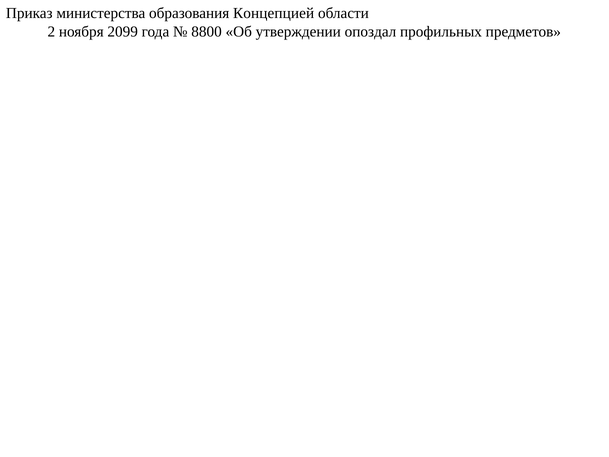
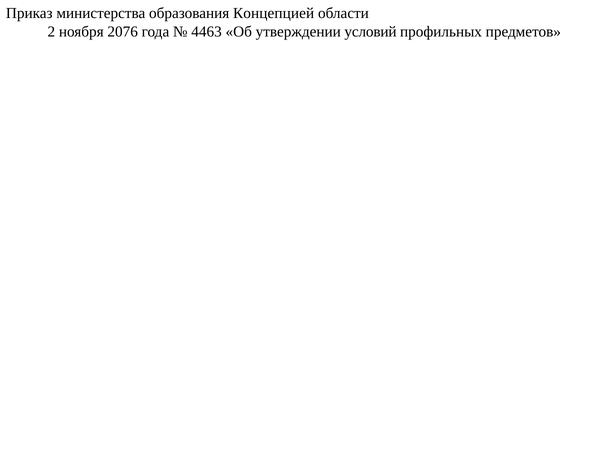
2099: 2099 -> 2076 (123, 31)
8800: 8800 -> 4463 (207, 31)
опоздал: опоздал -> условий (371, 31)
